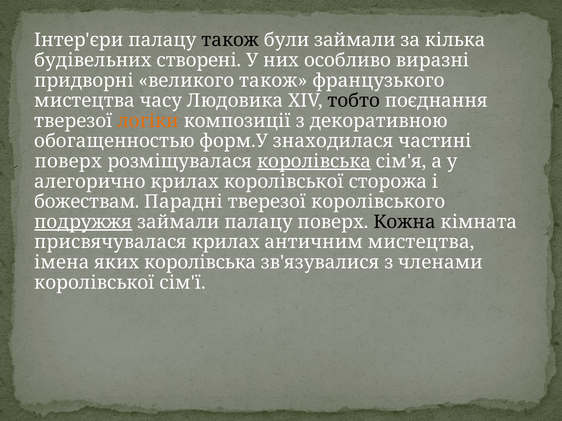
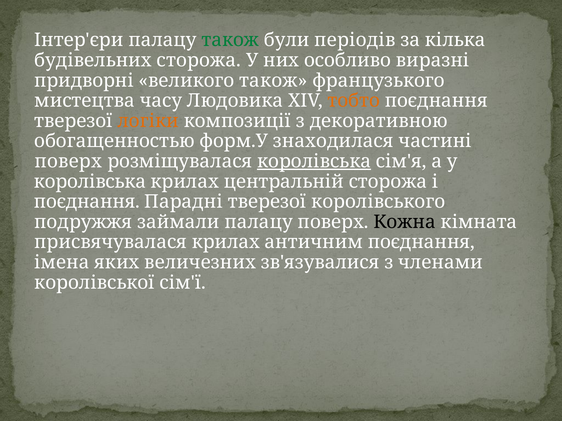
також colour: black -> green (230, 40)
були займали: займали -> періодів (355, 40)
будівельних створені: створені -> сторожа (199, 60)
тобто colour: black -> orange (354, 101)
алегорично: алегорично -> королівська (90, 182)
крилах королівської: королівської -> центральній (284, 182)
божествам: божествам -> поєднання (87, 202)
подружжя underline: present -> none (83, 222)
античним мистецтва: мистецтва -> поєднання (421, 242)
яких королівська: королівська -> величезних (200, 263)
